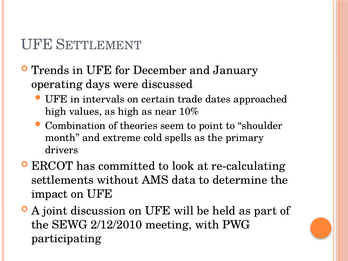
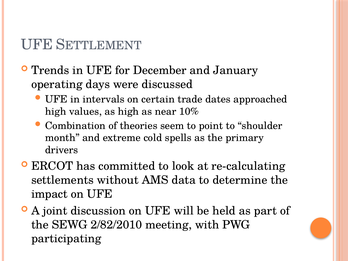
2/12/2010: 2/12/2010 -> 2/82/2010 (116, 225)
